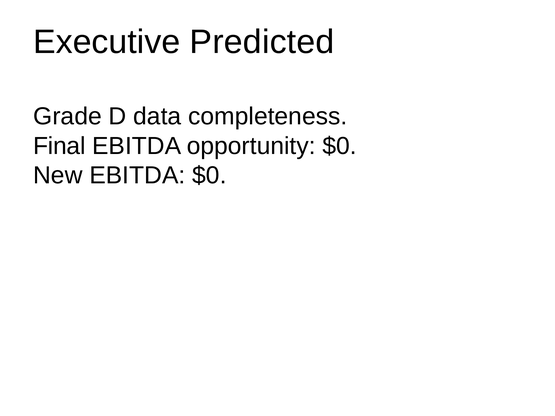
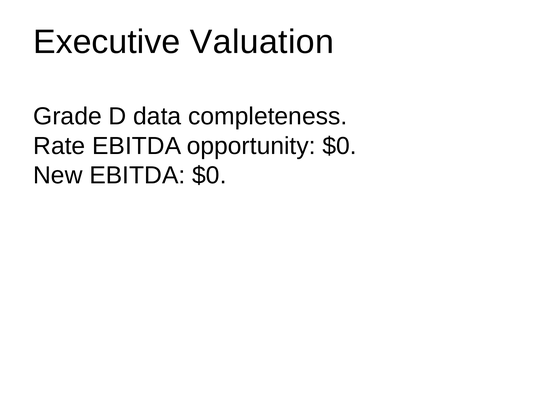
Predicted: Predicted -> Valuation (262, 42)
Final: Final -> Rate (59, 146)
